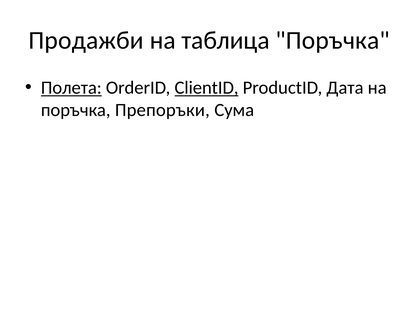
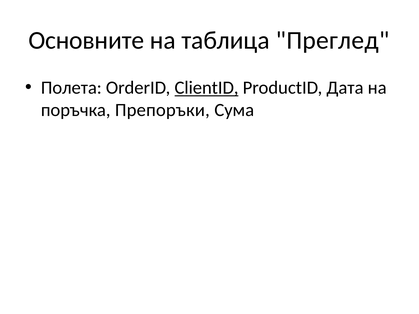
Продажби: Продажби -> Основните (86, 41)
таблица Поръчка: Поръчка -> Преглед (333, 41)
Полета underline: present -> none (71, 88)
